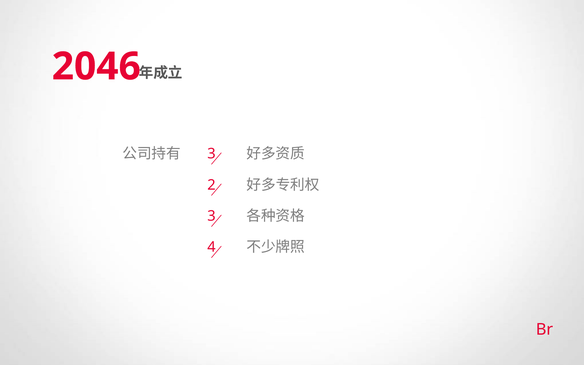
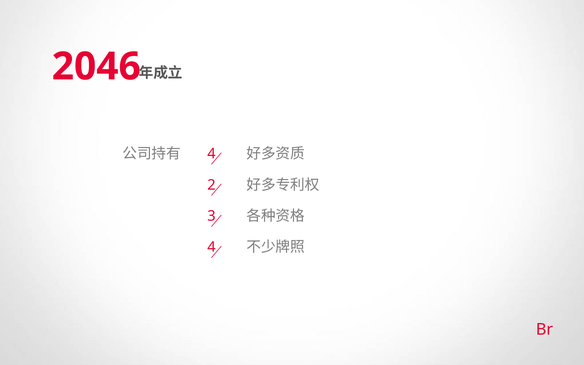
3: 3 -> 4 (211, 154)
